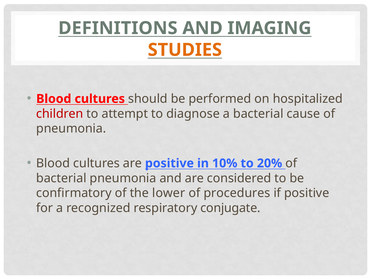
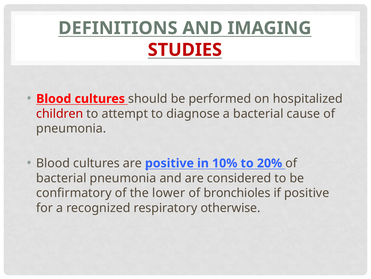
STUDIES colour: orange -> red (185, 50)
procedures: procedures -> bronchioles (237, 193)
conjugate: conjugate -> otherwise (230, 207)
